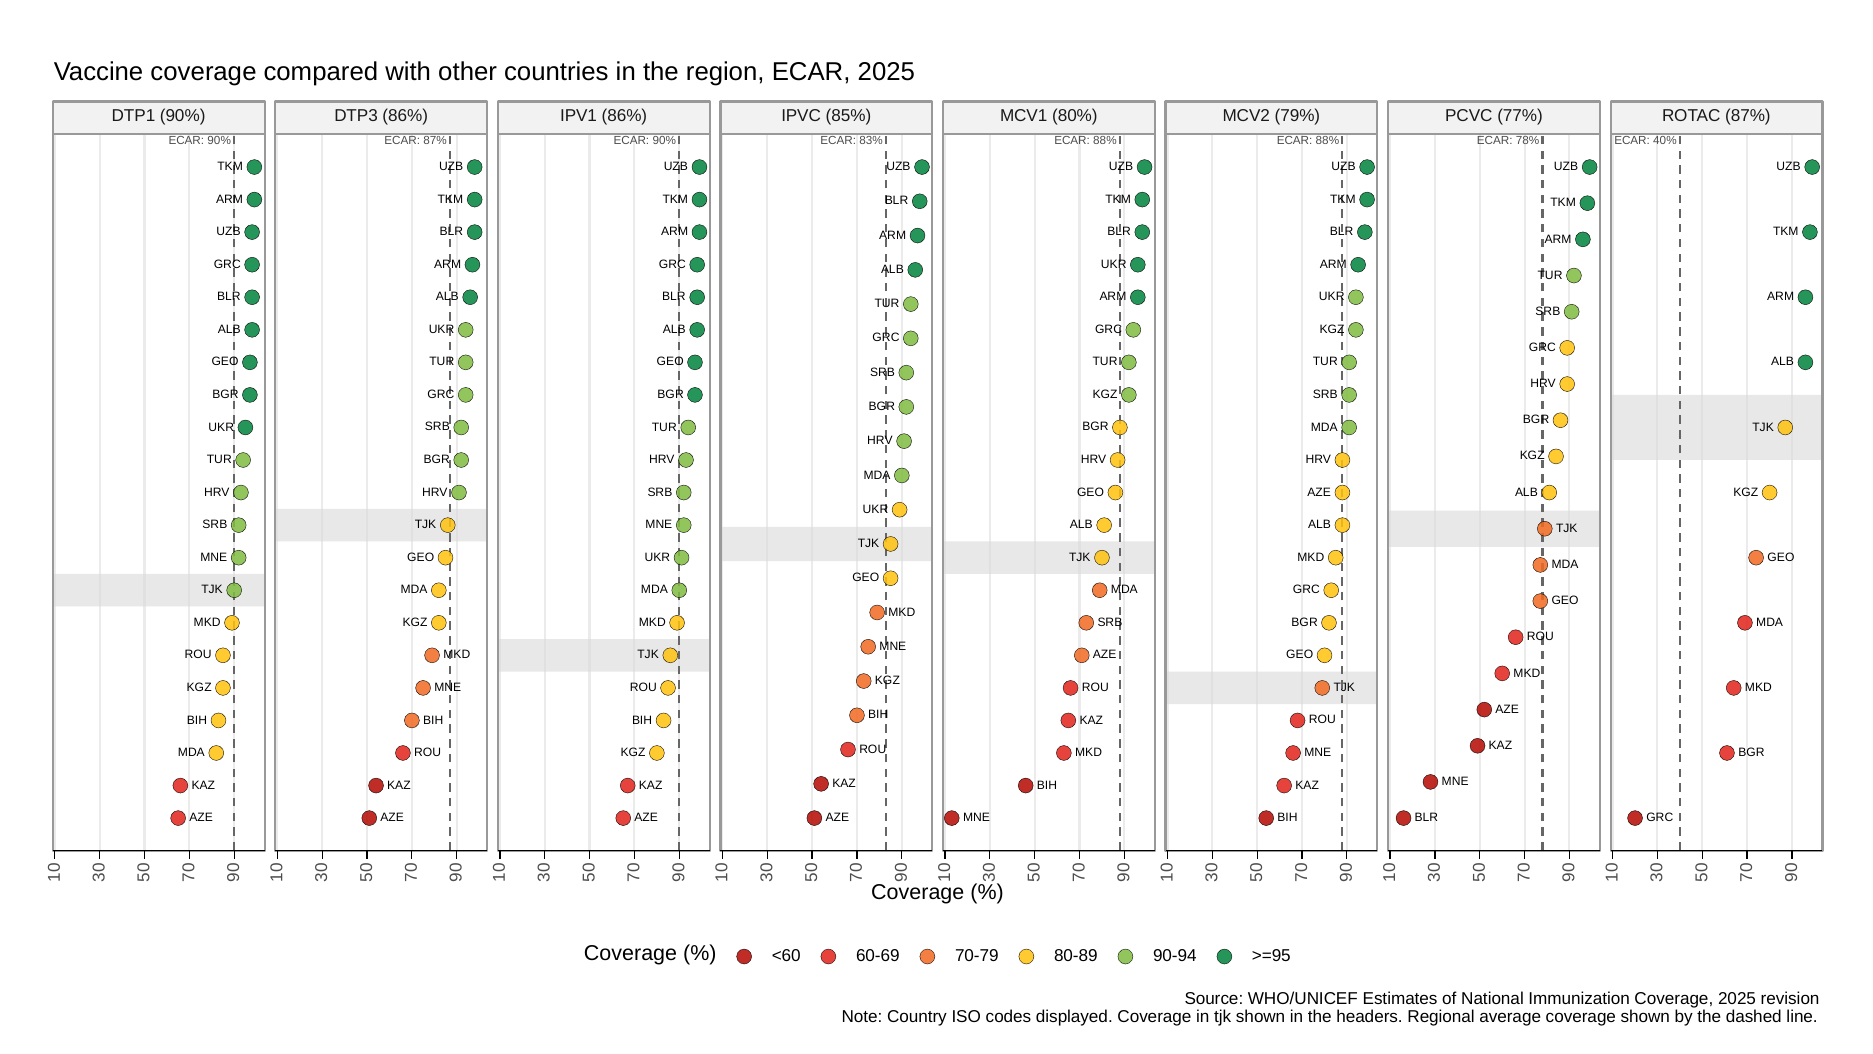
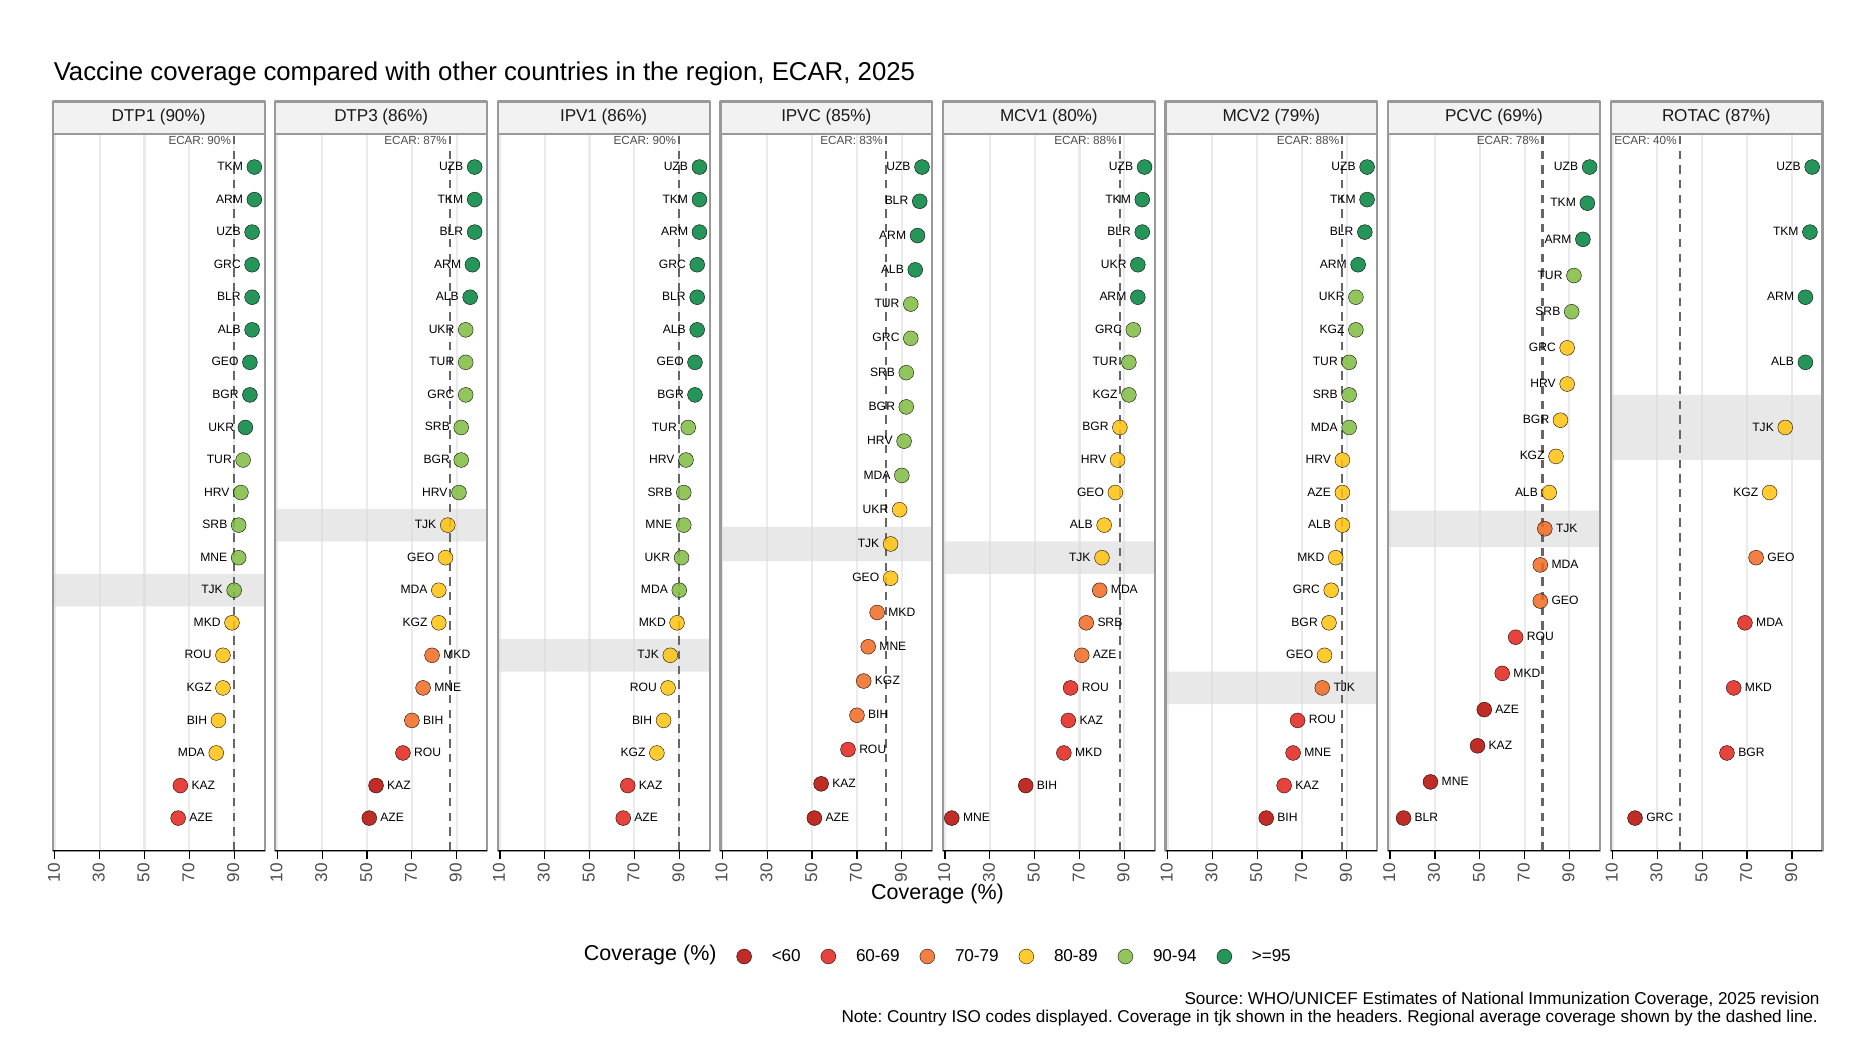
77%: 77% -> 69% (1520, 115)
